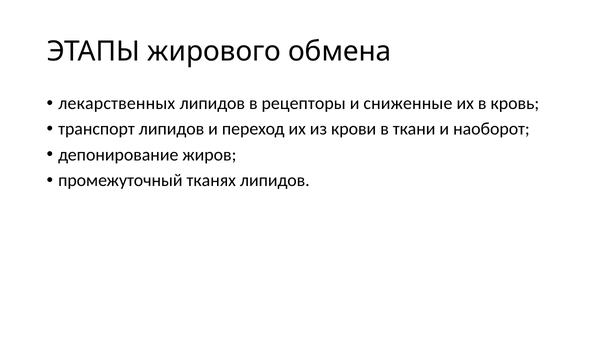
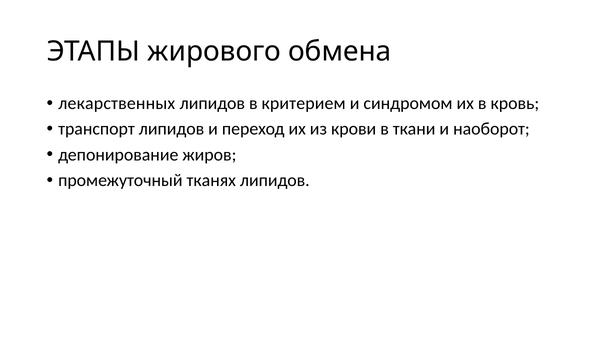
рецепторы: рецепторы -> критерием (304, 103)
сниженные: сниженные -> синдромом (408, 103)
